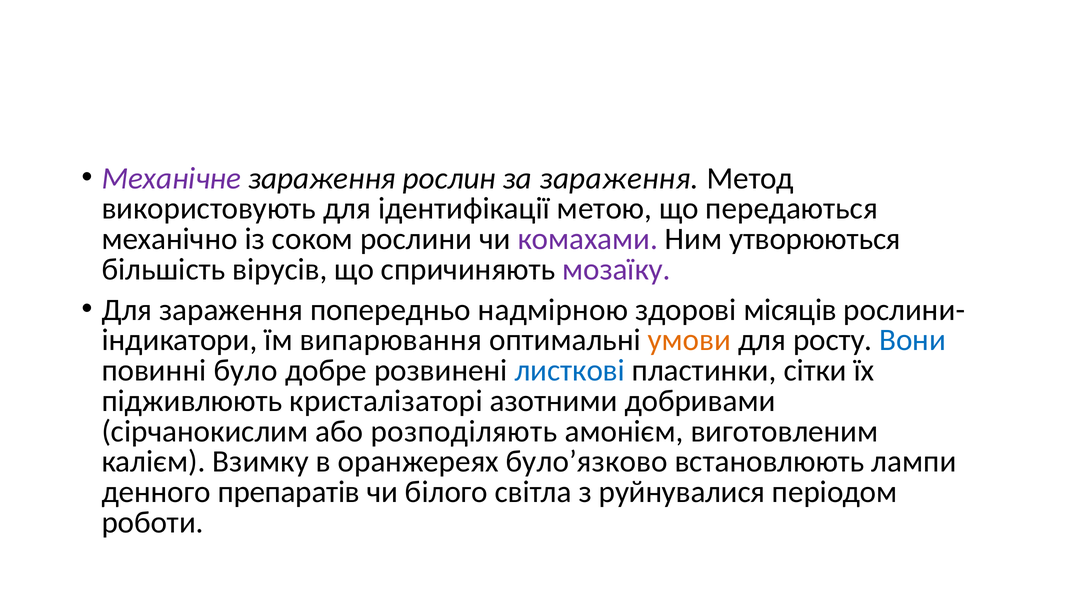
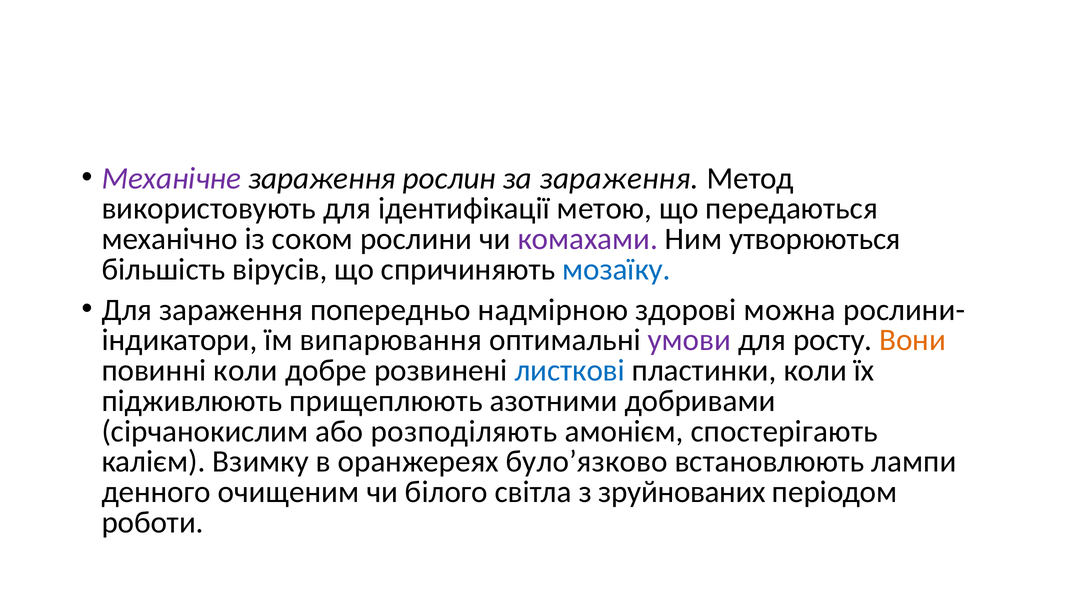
мозаїку colour: purple -> blue (617, 269)
місяців: місяців -> можна (790, 309)
умови colour: orange -> purple (689, 340)
Вони colour: blue -> orange (913, 340)
повинні було: було -> коли (246, 370)
пластинки сітки: сітки -> коли (815, 370)
кристалізаторі: кристалізаторі -> прищеплюють (386, 400)
виготовленим: виготовленим -> спостерігають (784, 431)
препаратів: препаратів -> очищеним (289, 491)
руйнувалися: руйнувалися -> зруйнованих (682, 491)
